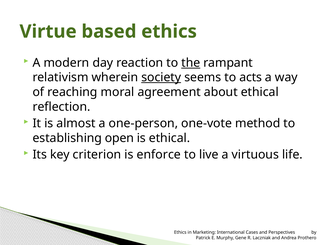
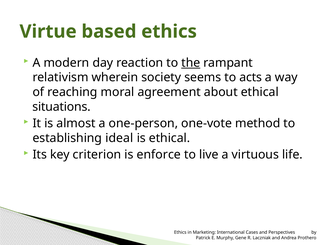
society underline: present -> none (161, 77)
reflection: reflection -> situations (62, 107)
open: open -> ideal (119, 138)
